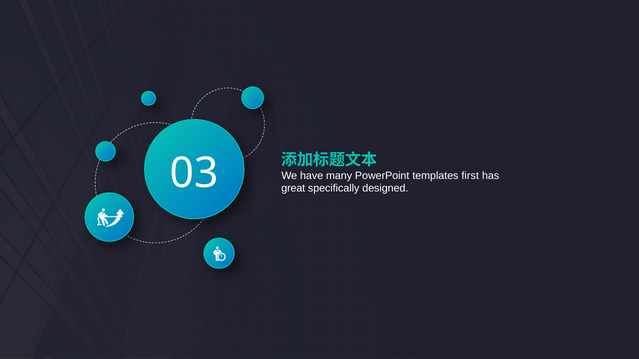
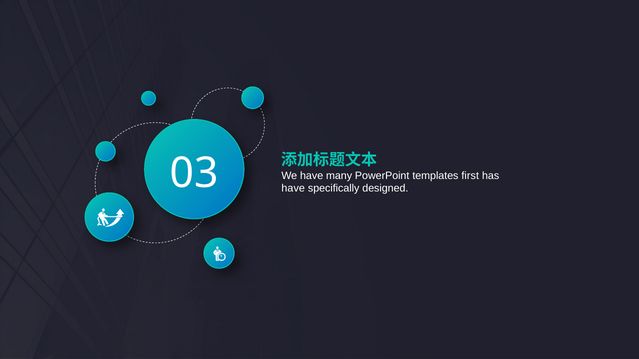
great: great -> have (293, 189)
